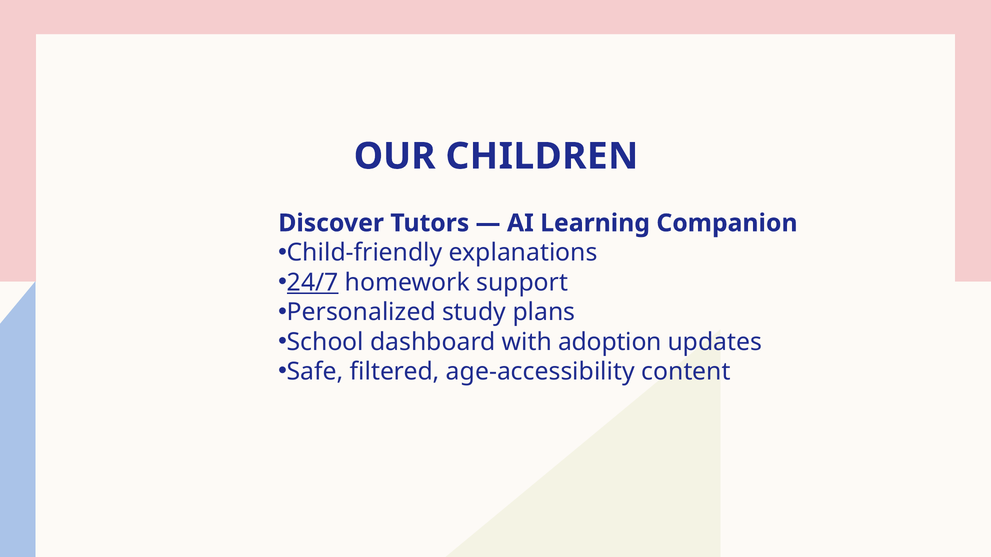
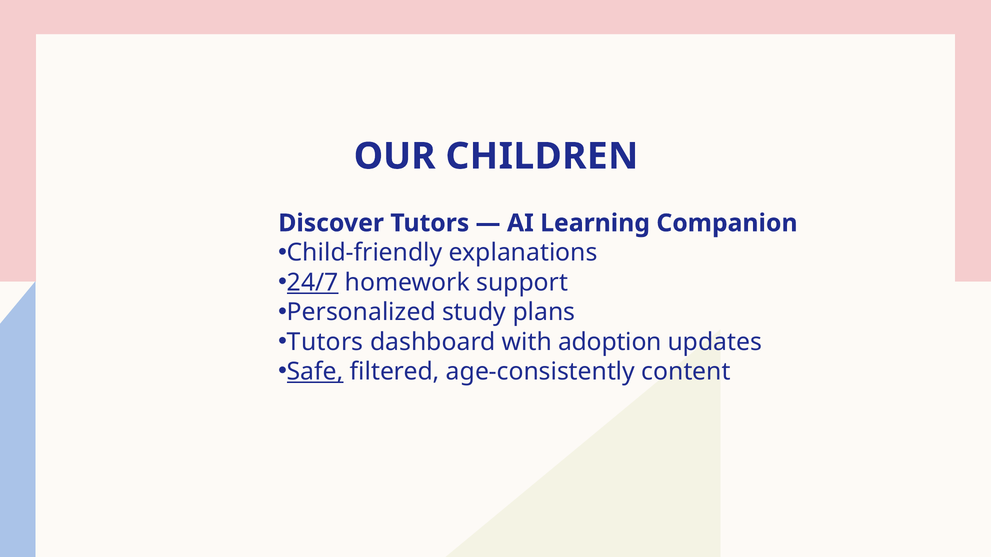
School: School -> Tutors (325, 342)
Safe underline: none -> present (315, 372)
age-accessibility: age-accessibility -> age-consistently (540, 372)
